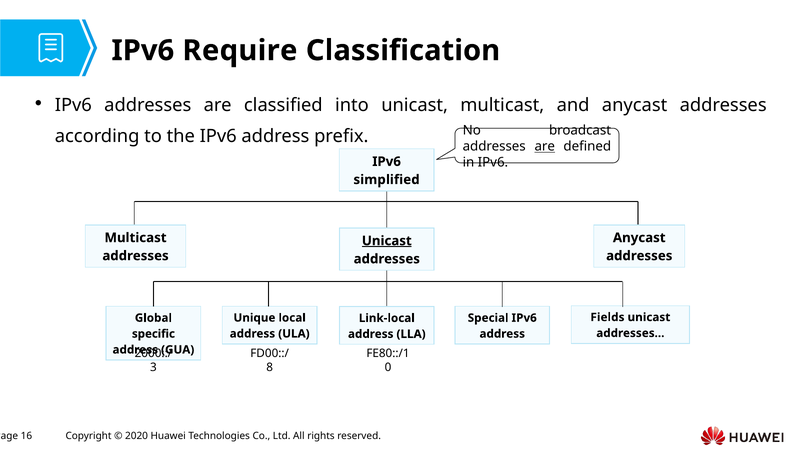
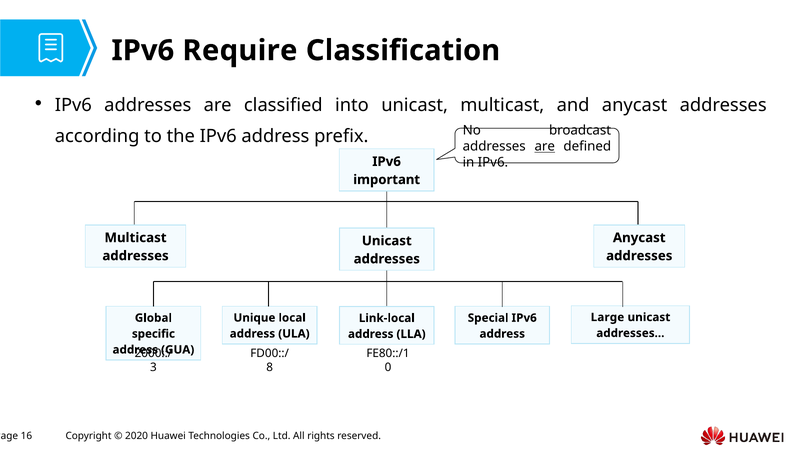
simplified: simplified -> important (387, 180)
Unicast underline: present -> none (387, 241)
Fields: Fields -> Large (607, 318)
